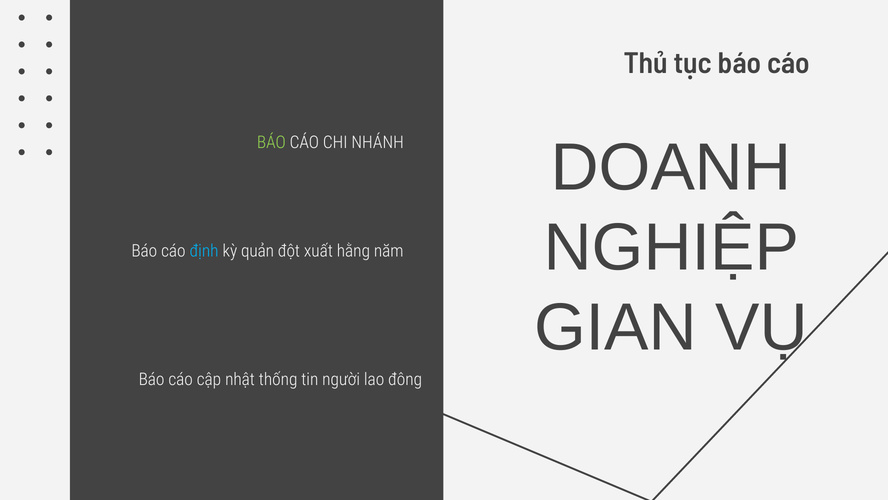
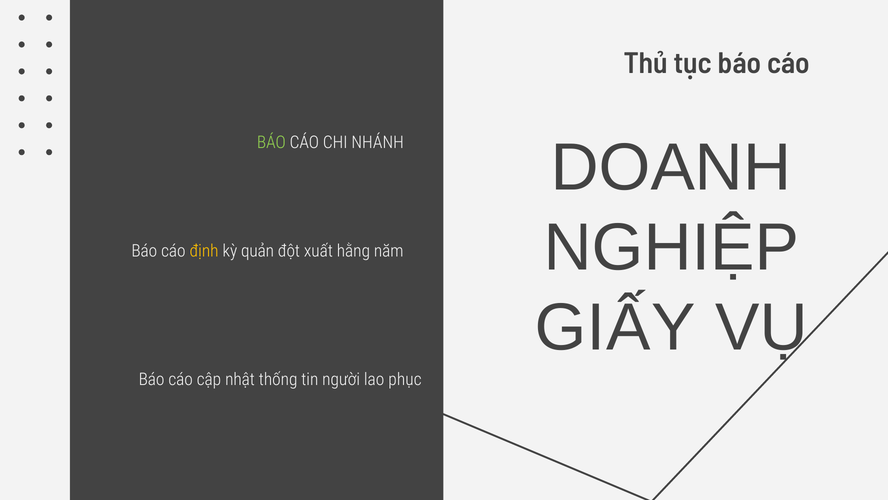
định colour: light blue -> yellow (204, 251)
GIAN: GIAN -> GIẤY (615, 328)
đông: đông -> phục (405, 379)
